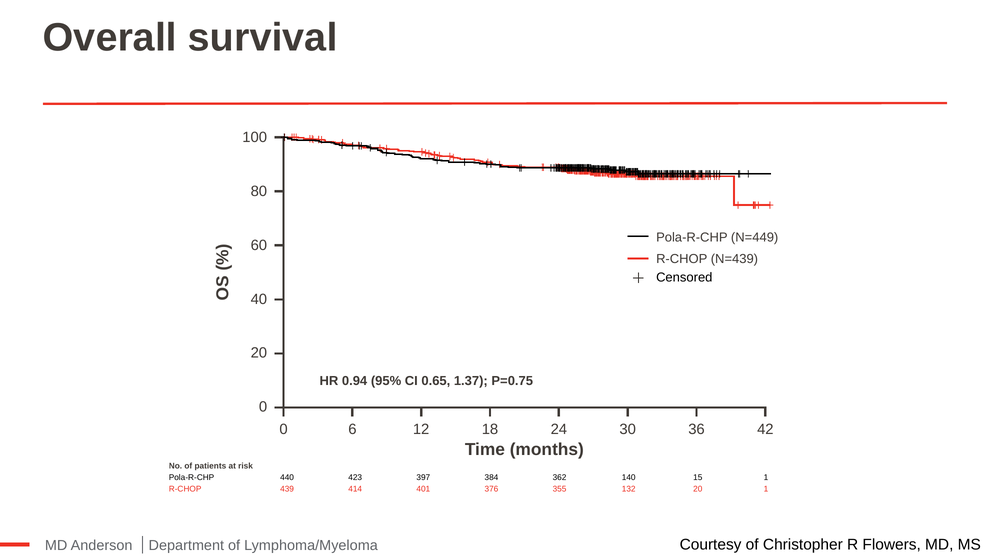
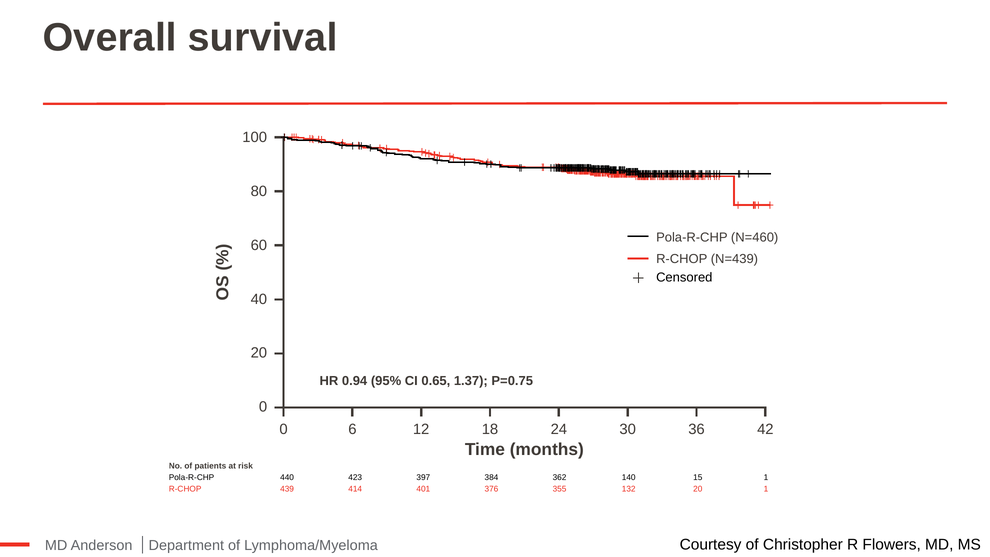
N=449: N=449 -> N=460 (755, 237)
